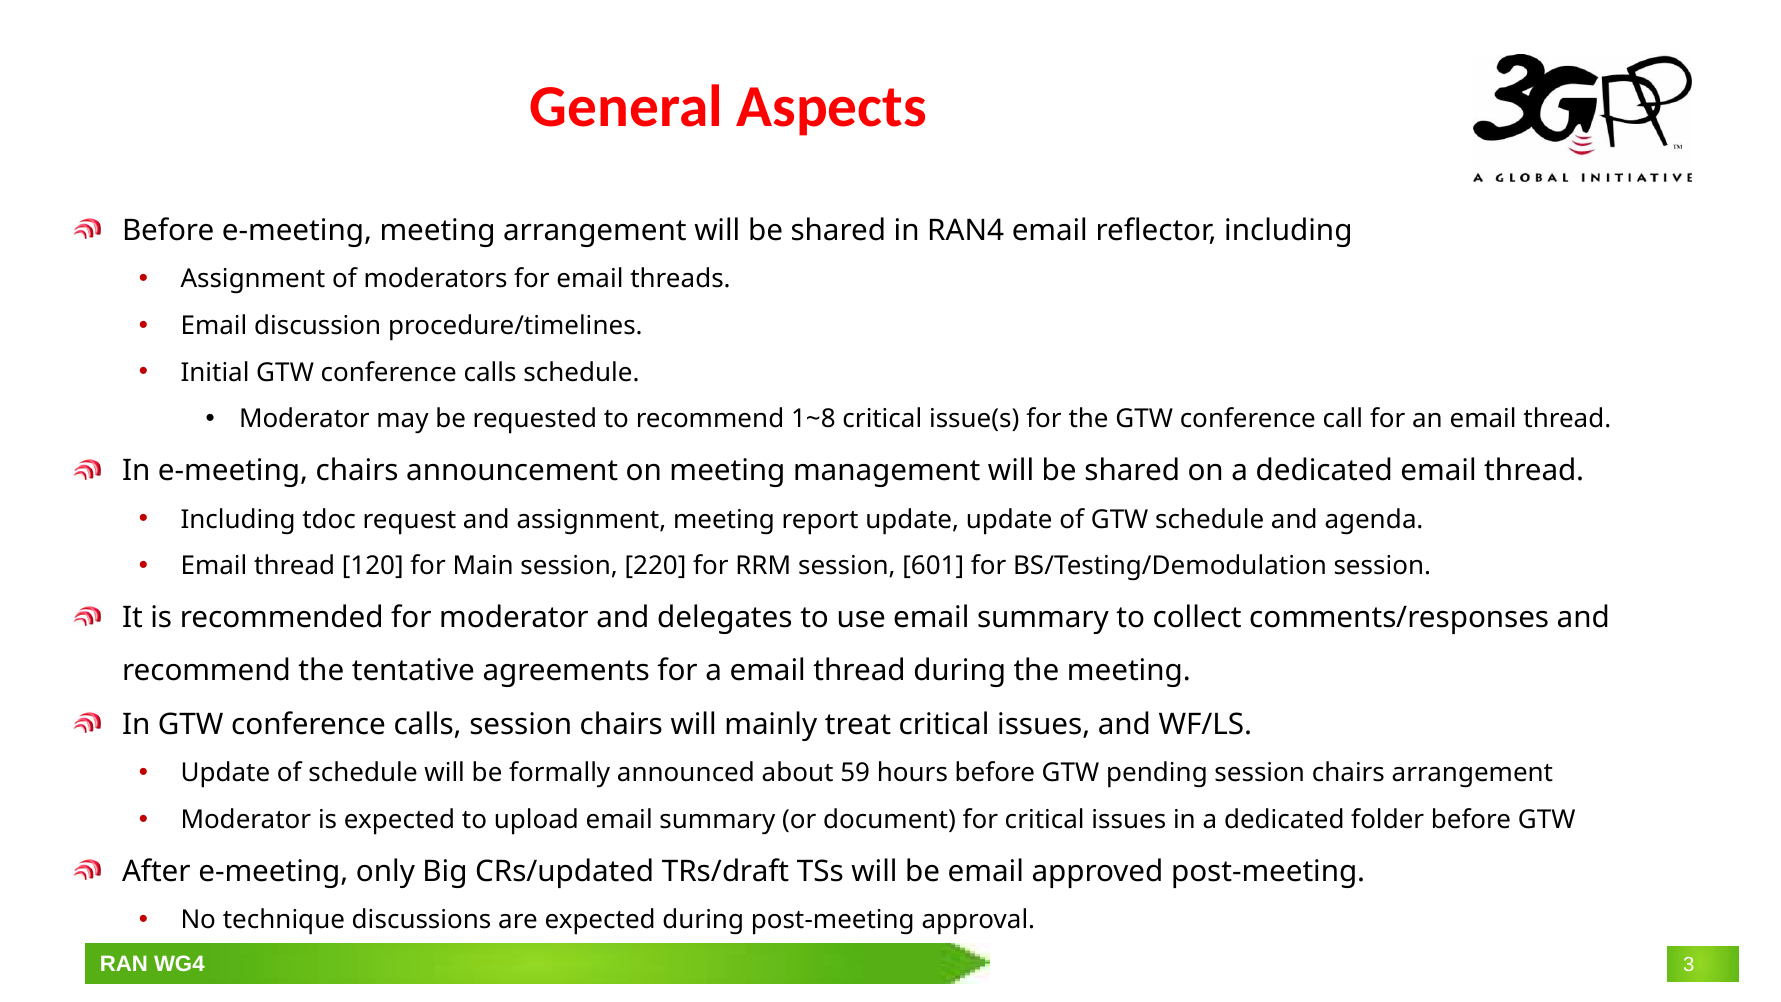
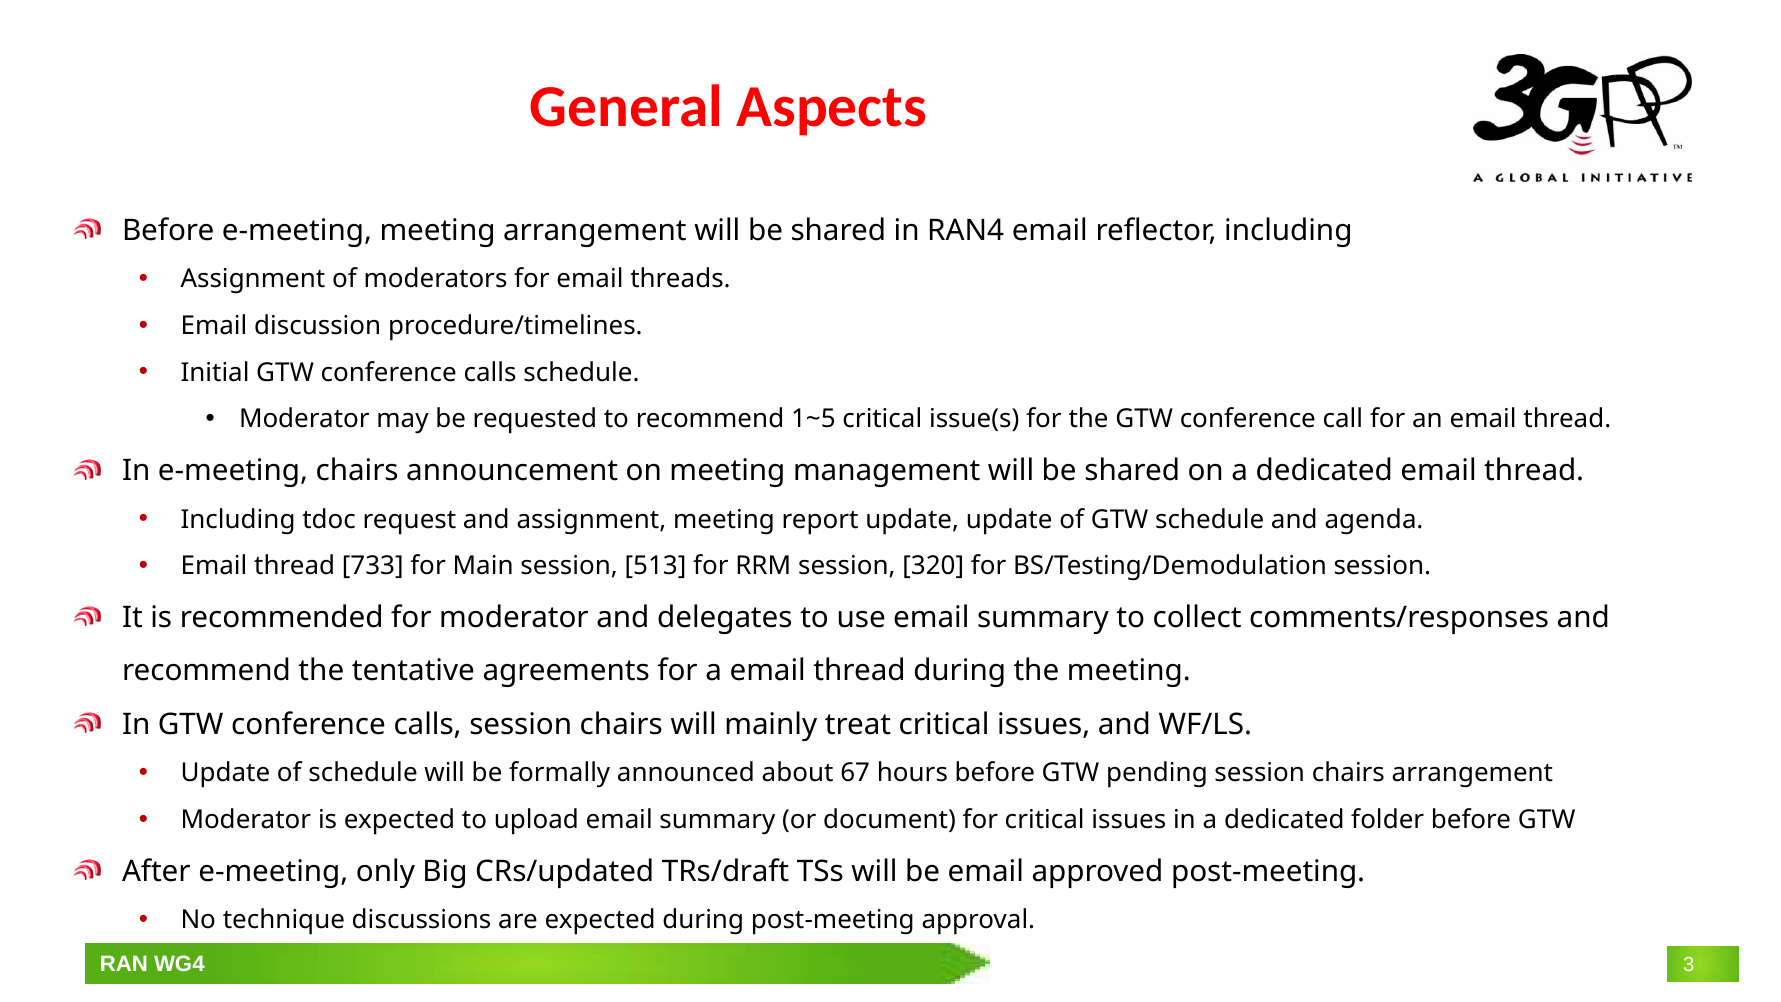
1~8: 1~8 -> 1~5 (813, 419)
120: 120 -> 733 (373, 566)
220: 220 -> 513 (656, 566)
601: 601 -> 320 (933, 566)
59: 59 -> 67 (855, 773)
